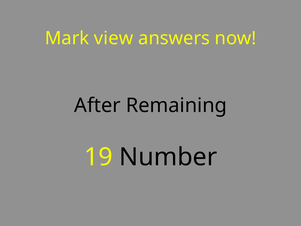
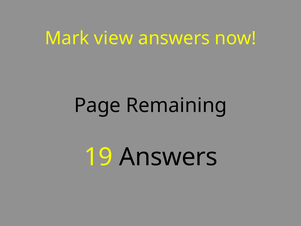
After: After -> Page (97, 105)
19 Number: Number -> Answers (168, 157)
